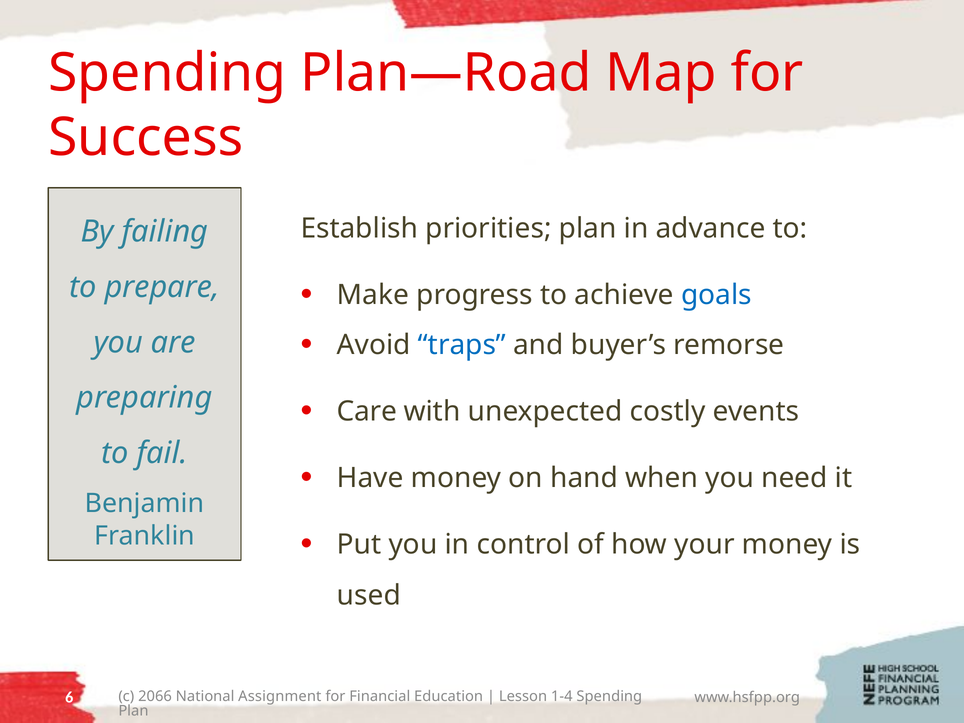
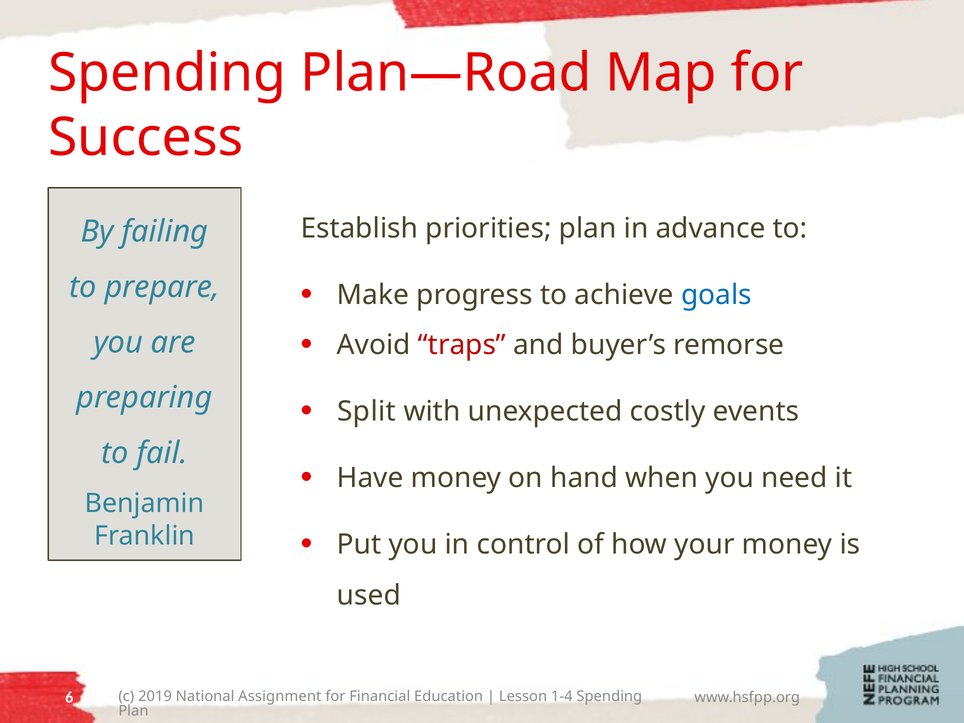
traps colour: blue -> red (462, 345)
Care: Care -> Split (366, 411)
2066: 2066 -> 2019 (155, 696)
